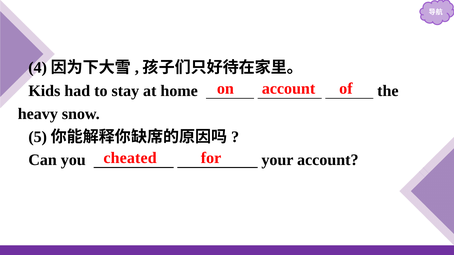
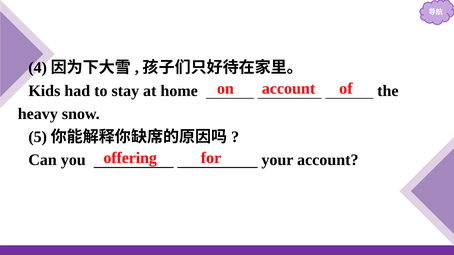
cheated: cheated -> offering (130, 158)
